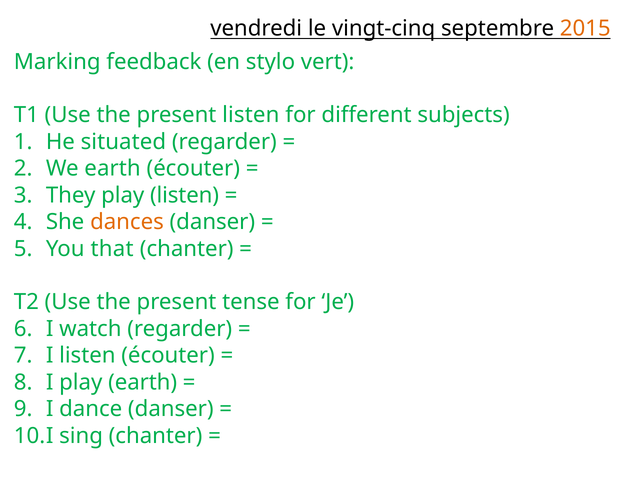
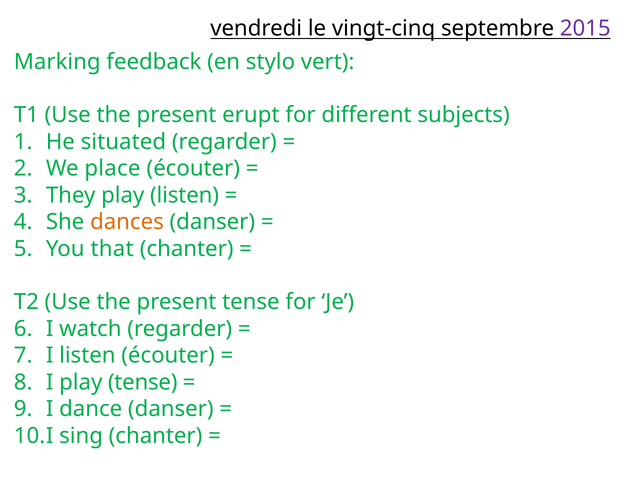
2015 colour: orange -> purple (585, 28)
present listen: listen -> erupt (251, 115)
We earth: earth -> place (112, 168)
play earth: earth -> tense (143, 382)
